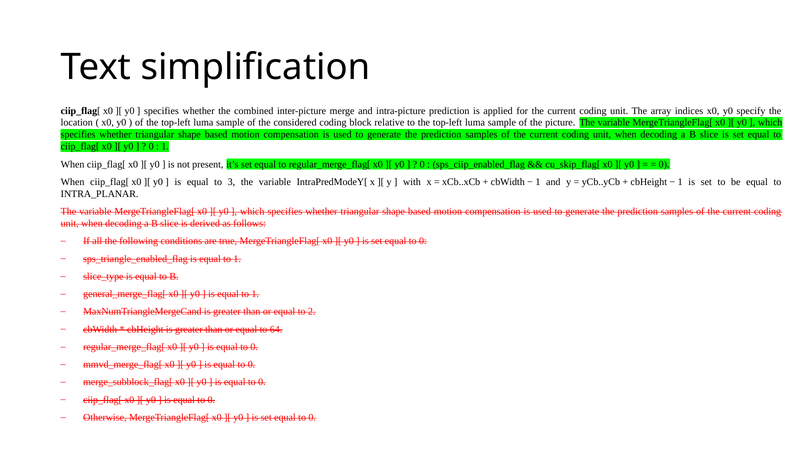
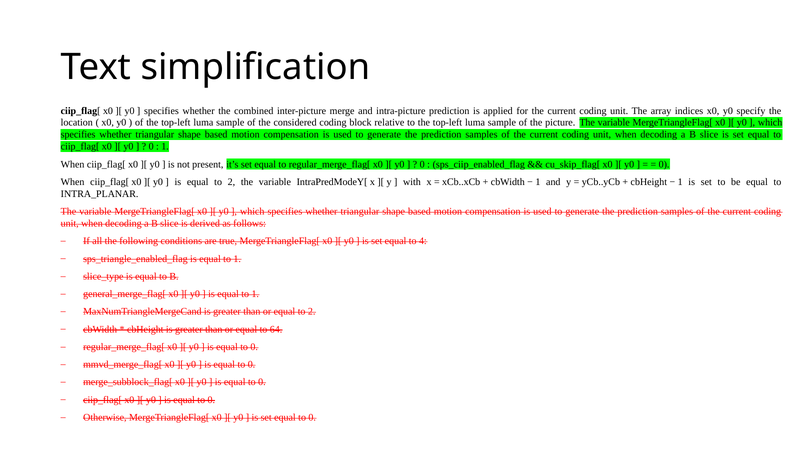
is equal to 3: 3 -> 2 (231, 182)
0: 0 -> 4 (423, 241)
